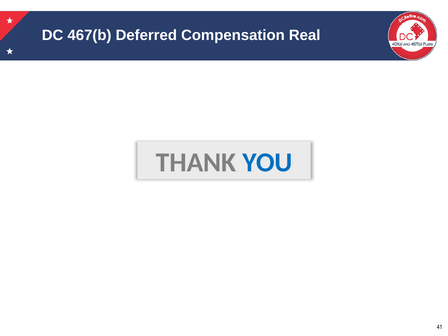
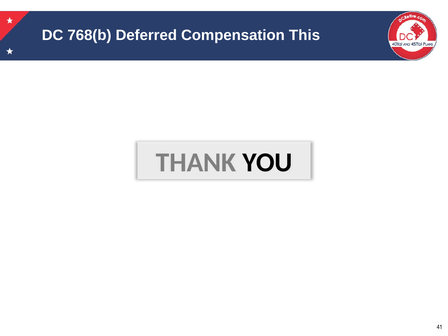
467(b: 467(b -> 768(b (89, 35)
Real: Real -> This (305, 35)
YOU colour: blue -> black (267, 162)
